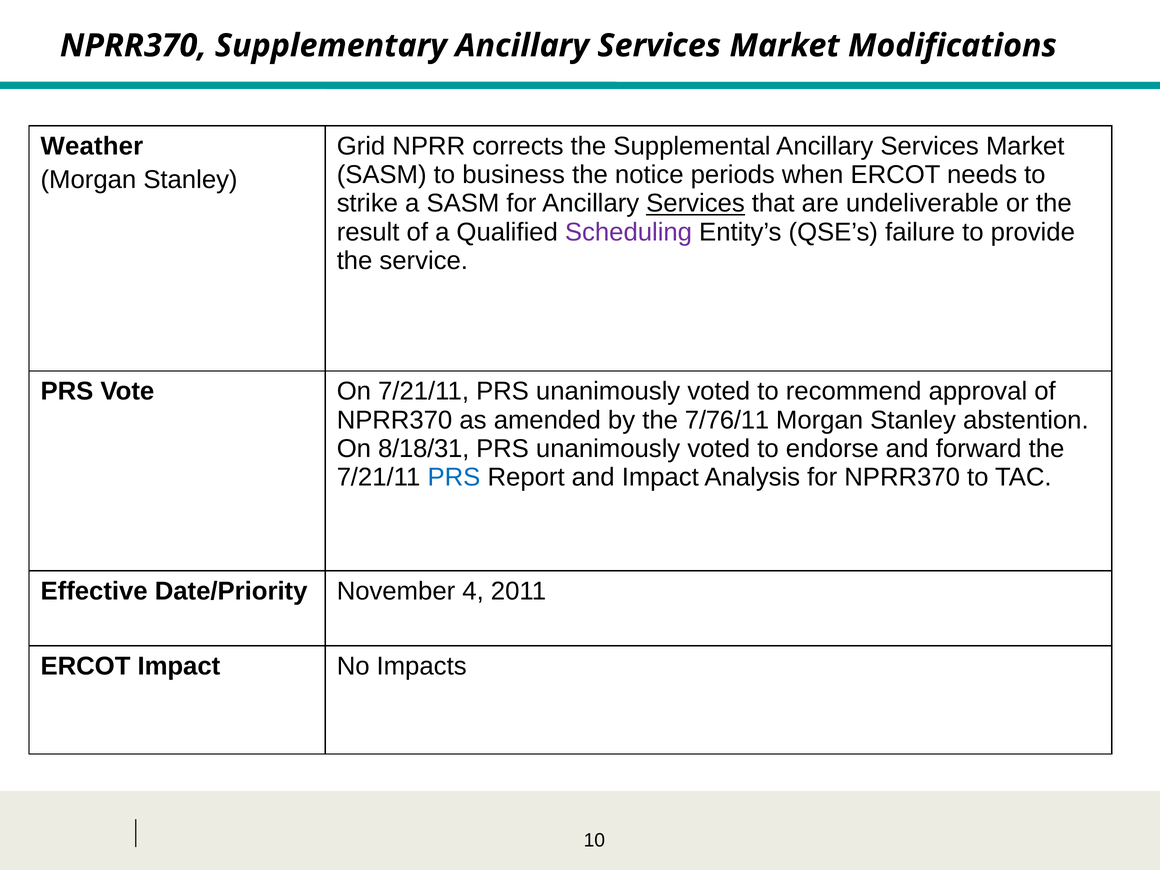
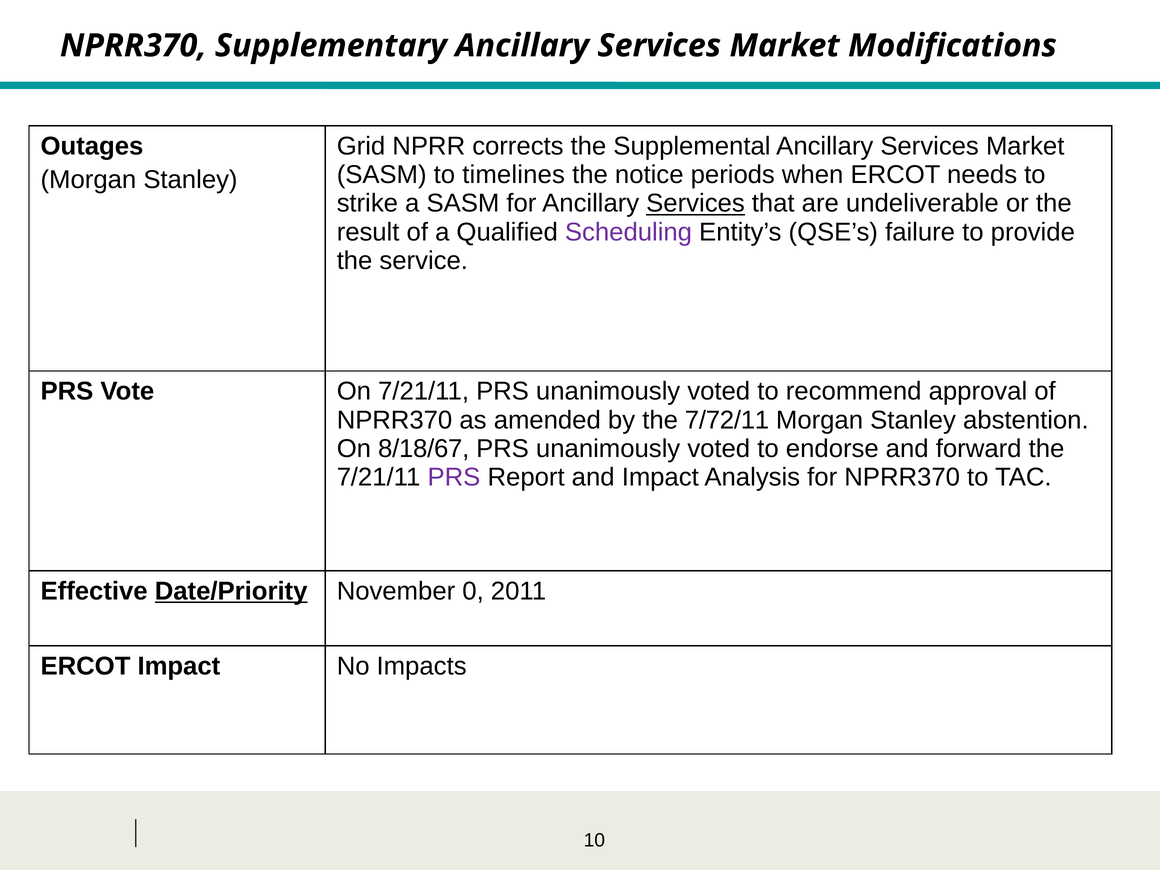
Weather: Weather -> Outages (92, 146)
business: business -> timelines (514, 175)
7/76/11: 7/76/11 -> 7/72/11 (727, 420)
8/18/31: 8/18/31 -> 8/18/67 (424, 449)
PRS colour: blue -> purple (454, 477)
Date/Priority underline: none -> present (231, 591)
4: 4 -> 0 (473, 591)
